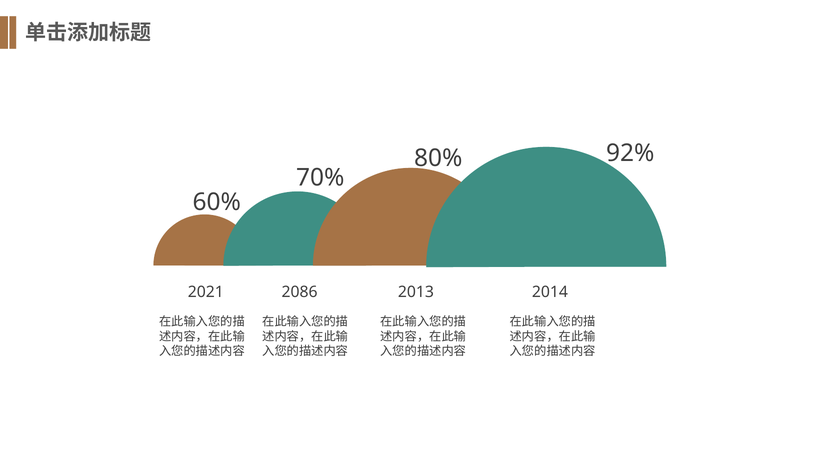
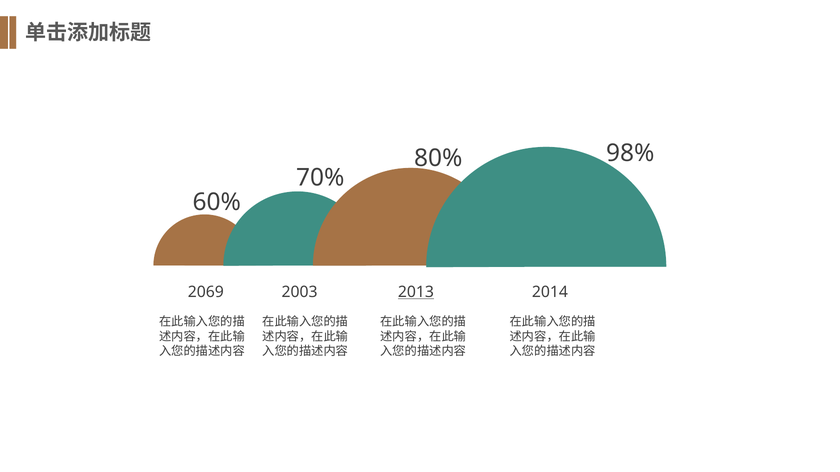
92%: 92% -> 98% (631, 153)
2021: 2021 -> 2069 (206, 292)
2086: 2086 -> 2003 (300, 292)
2013 underline: none -> present (416, 292)
